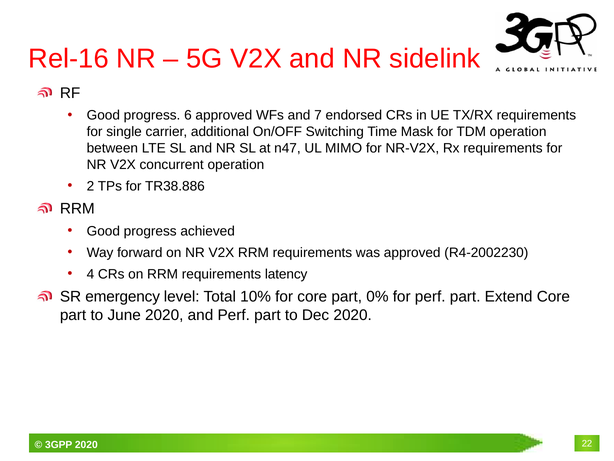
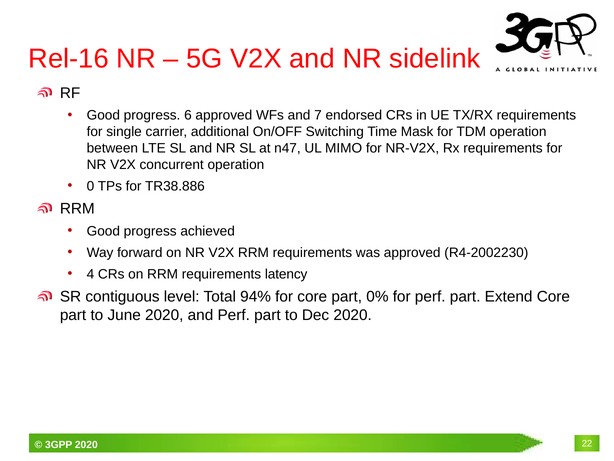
2: 2 -> 0 (91, 186)
emergency: emergency -> contiguous (123, 297)
10%: 10% -> 94% (256, 297)
